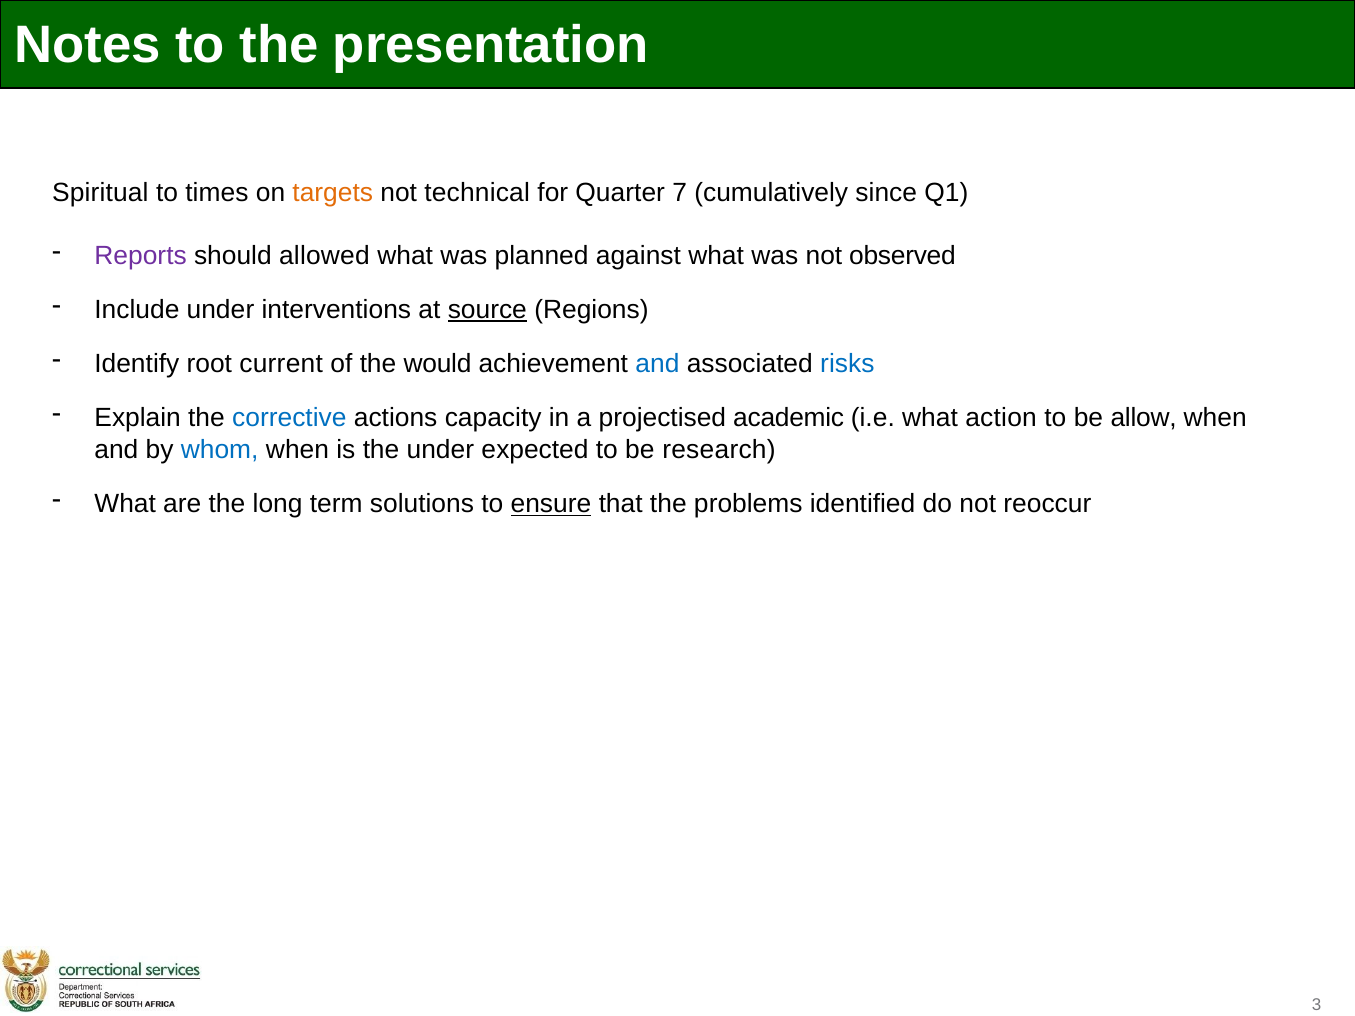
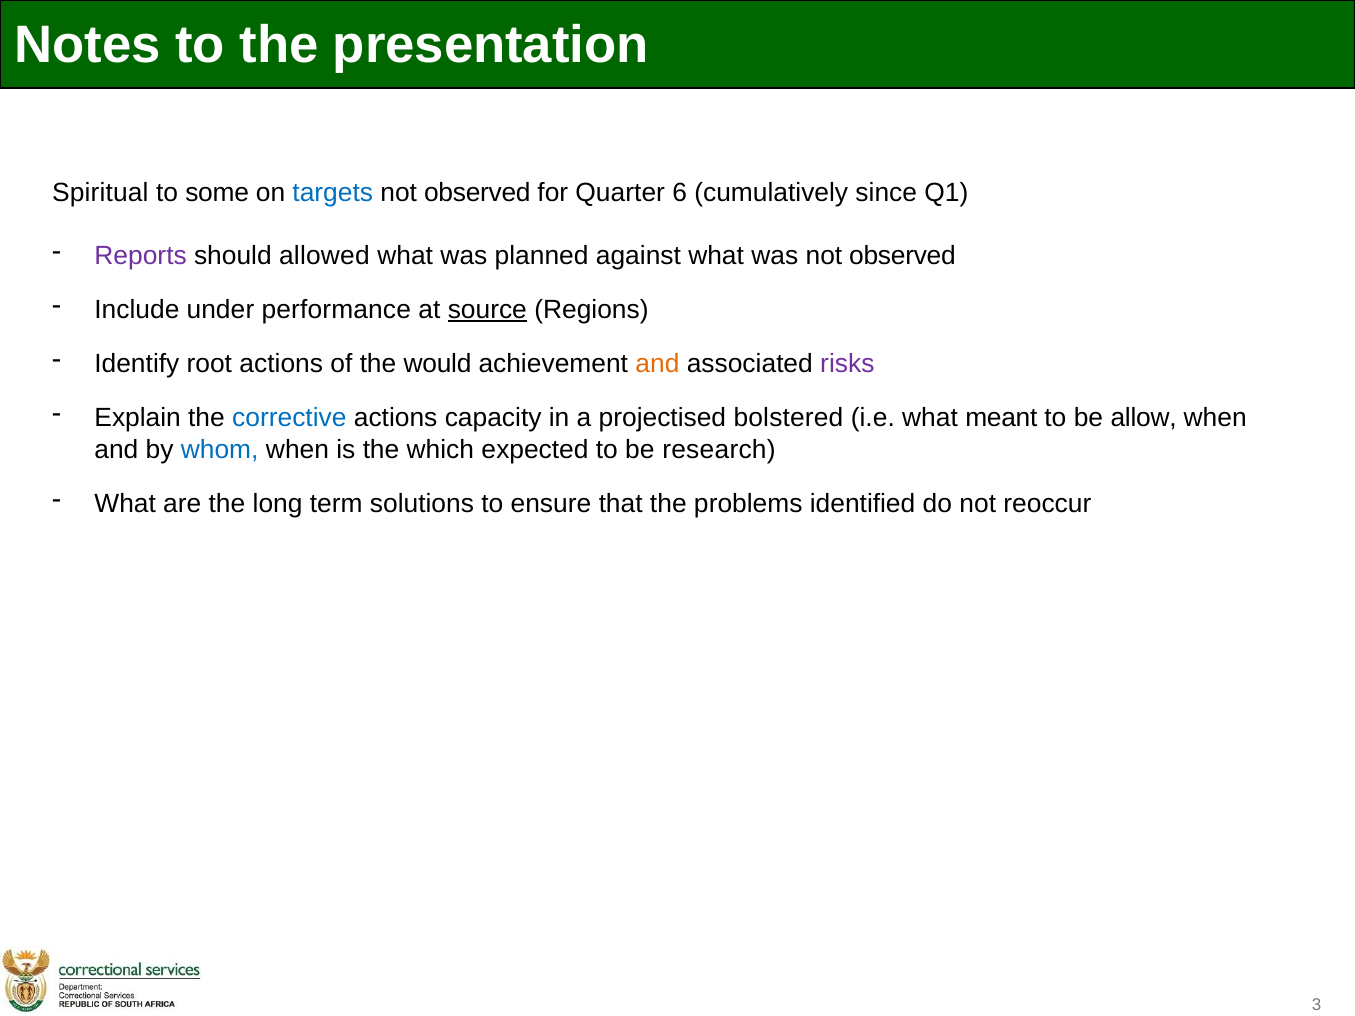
times: times -> some (217, 193)
targets colour: orange -> blue (333, 193)
technical: technical -> observed (477, 193)
7: 7 -> 6 (680, 193)
interventions: interventions -> performance (336, 310)
root current: current -> actions (281, 364)
and colour: blue -> orange (657, 364)
risks colour: blue -> purple (847, 364)
academic: academic -> bolstered (788, 418)
action: action -> meant (1001, 418)
the under: under -> which (440, 450)
ensure underline: present -> none (551, 504)
